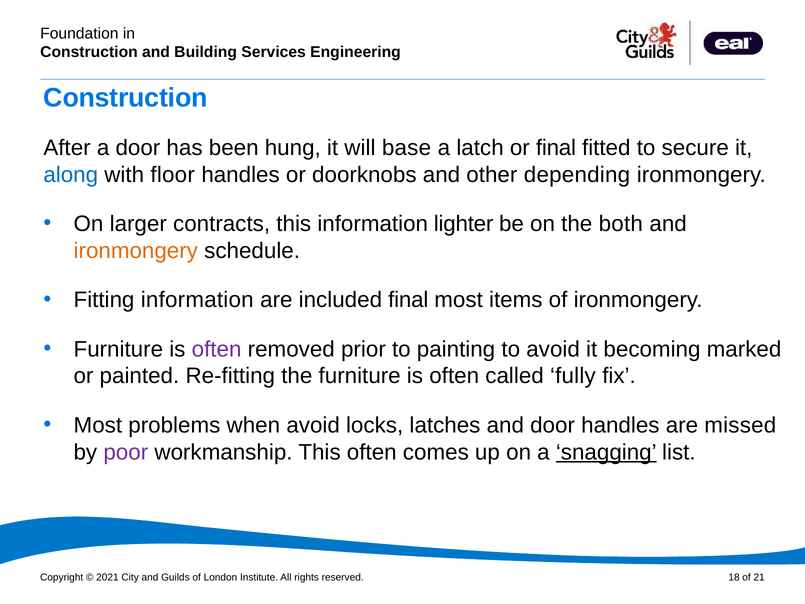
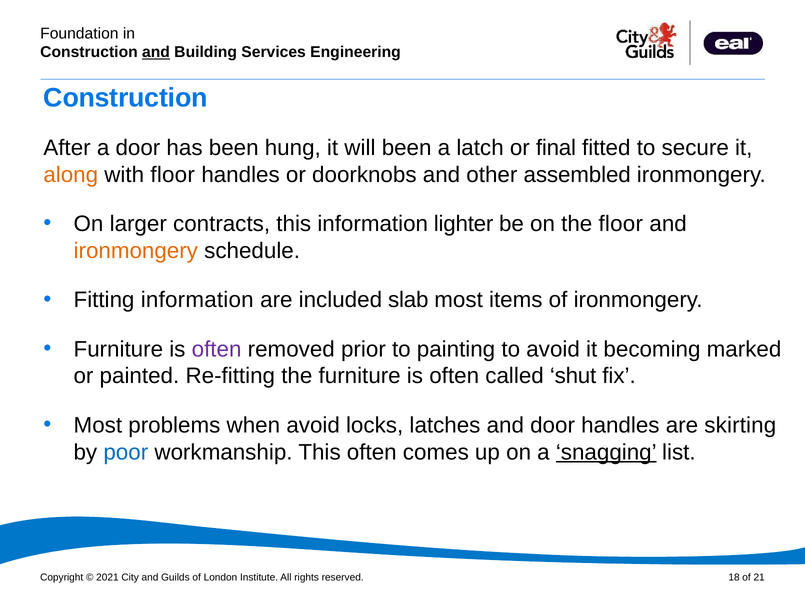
and underline: none -> present (156, 52)
will base: base -> been (407, 148)
along colour: blue -> orange (71, 175)
depending: depending -> assembled (577, 175)
the both: both -> floor (621, 224)
included final: final -> slab (408, 300)
fully: fully -> shut (573, 376)
missed: missed -> skirting (740, 425)
poor colour: purple -> blue (126, 452)
